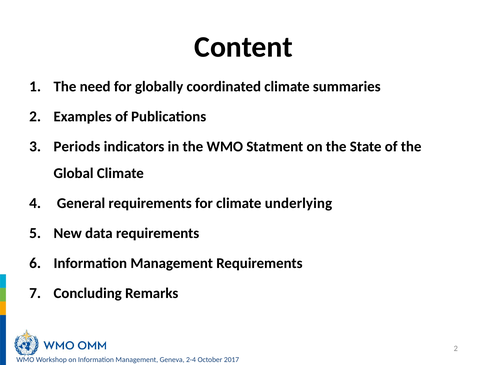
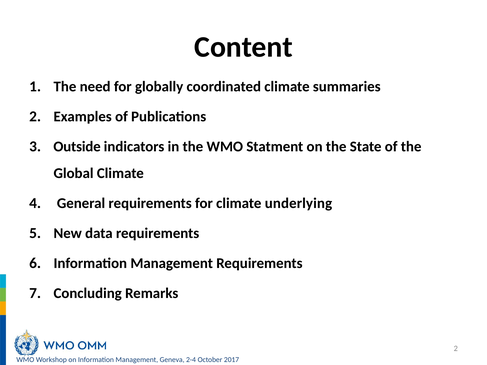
Periods: Periods -> Outside (77, 147)
